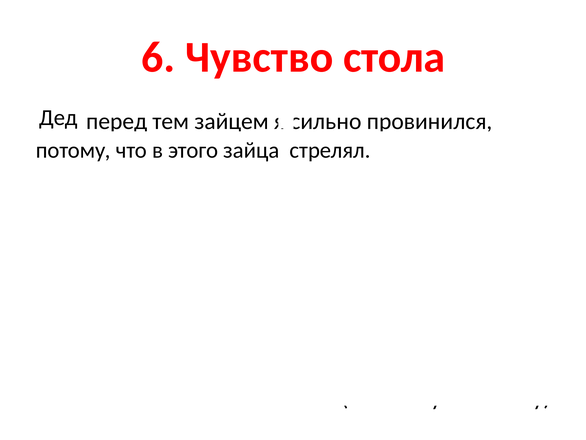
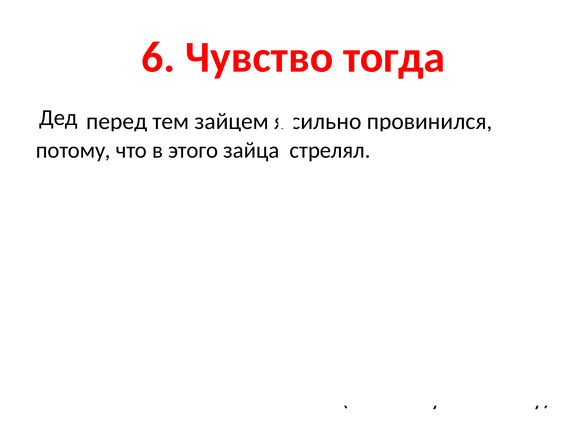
Чувство стола: стола -> тогда (394, 57)
